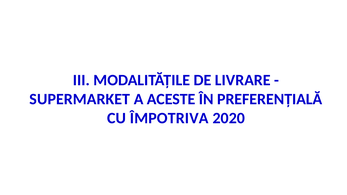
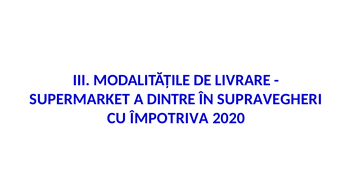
ACESTE: ACESTE -> DINTRE (171, 99)
PREFERENŢIALĂ: PREFERENŢIALĂ -> SUPRAVEGHERI (270, 99)
